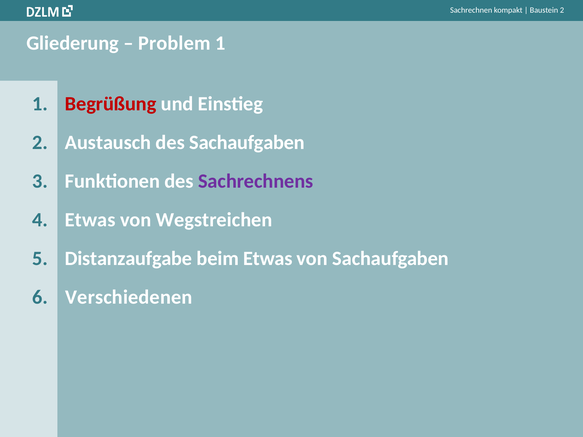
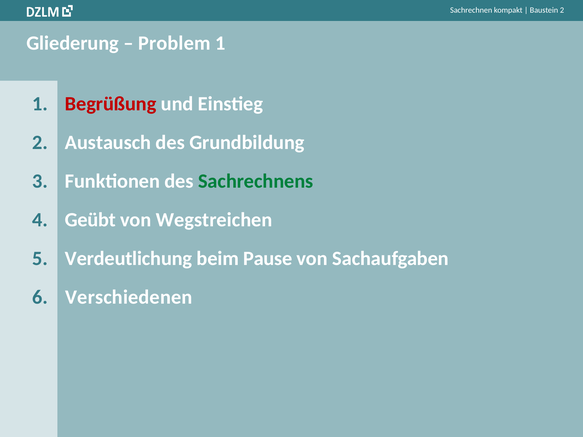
des Sachaufgaben: Sachaufgaben -> Grundbildung (247, 143)
Sachrechnens colour: purple -> green (256, 181)
Etwas: Etwas -> Geübt (90, 220)
Distanzaufgabe: Distanzaufgabe -> Verdeutlichung (129, 259)
beim Etwas: Etwas -> Pause (268, 259)
